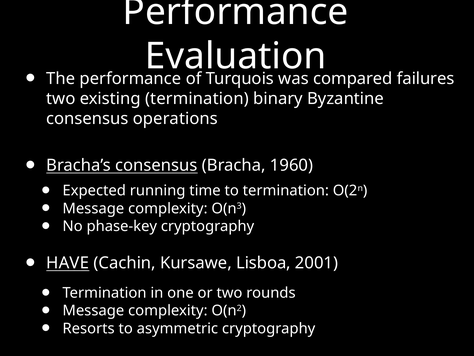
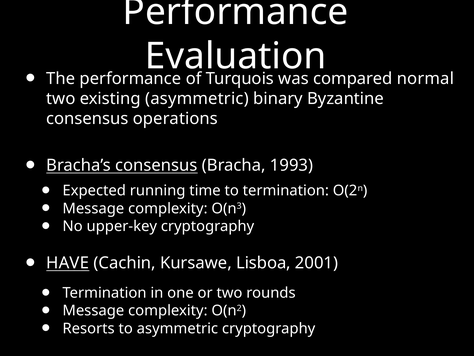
failures: failures -> normal (425, 78)
existing termination: termination -> asymmetric (197, 98)
1960: 1960 -> 1993 (292, 165)
phase-key: phase-key -> upper-key (122, 226)
